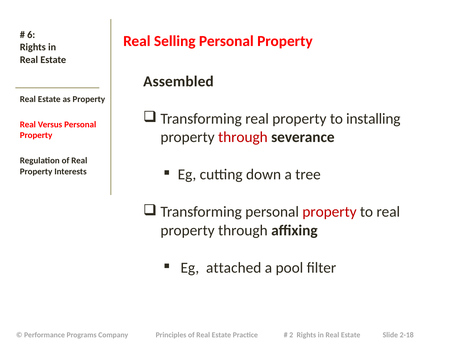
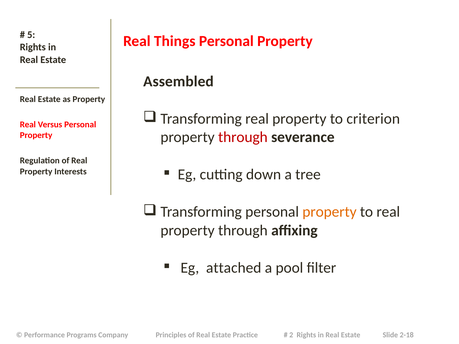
6: 6 -> 5 (31, 35)
Selling: Selling -> Things (175, 41)
installing: installing -> criterion (373, 119)
property colour: red -> orange (329, 212)
